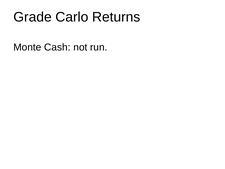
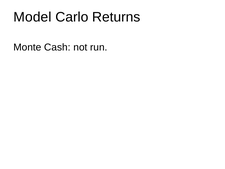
Grade: Grade -> Model (32, 17)
